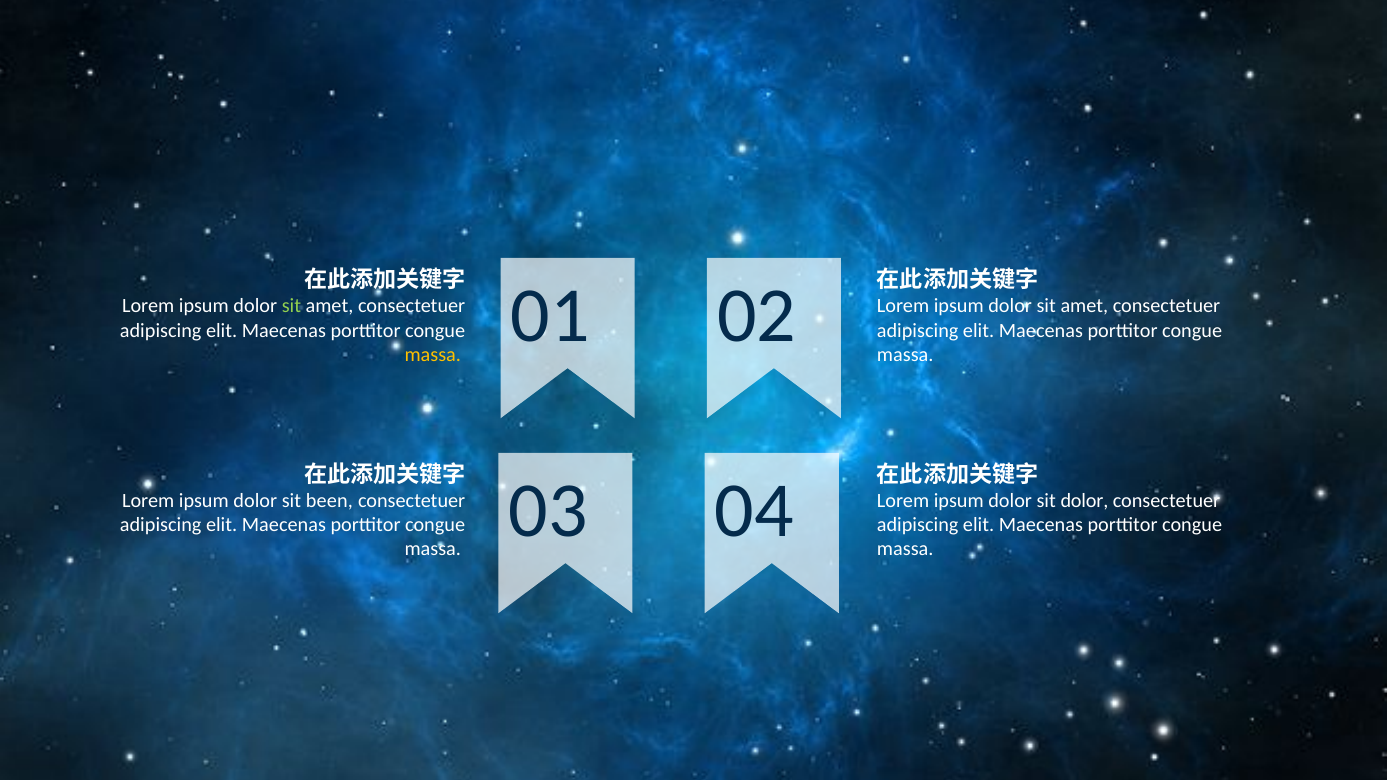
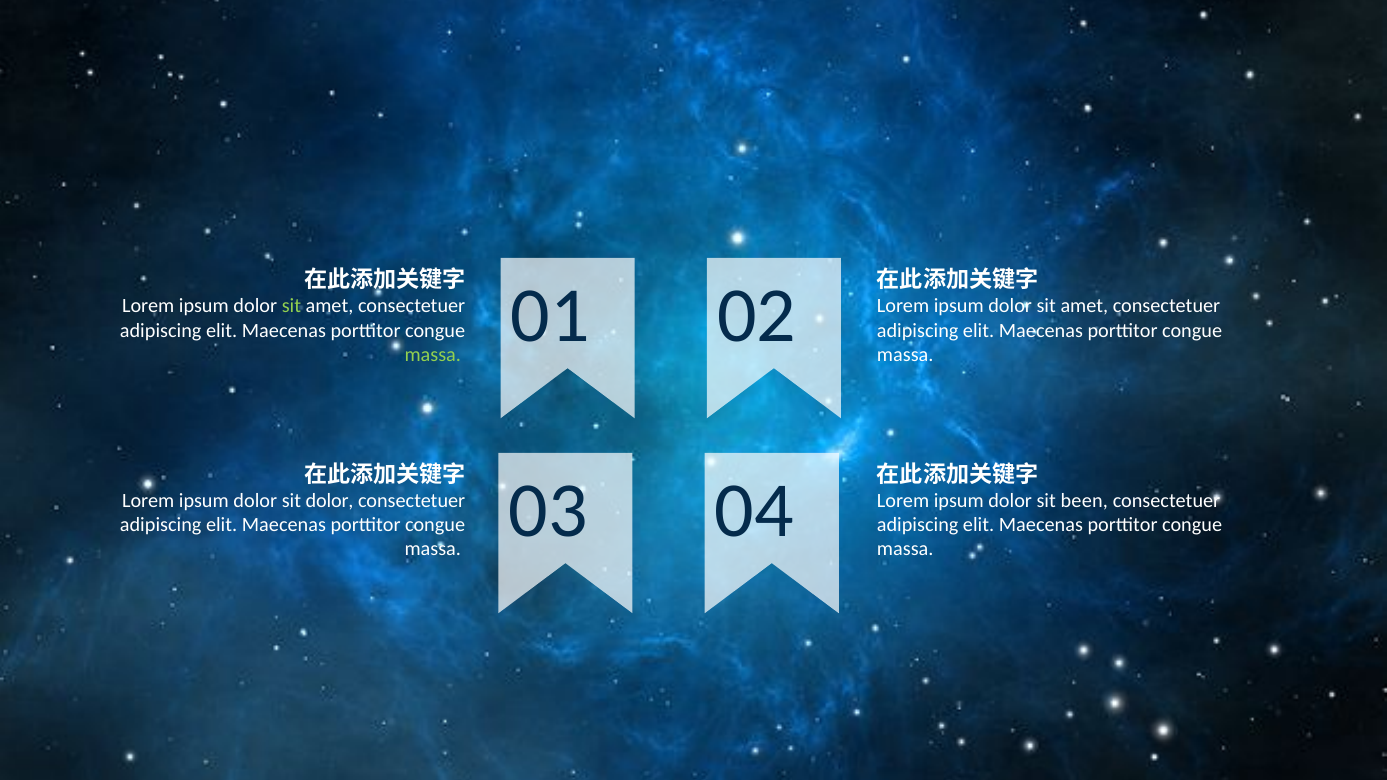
massa colour: yellow -> light green (433, 355)
sit been: been -> dolor (330, 501)
sit dolor: dolor -> been (1084, 501)
